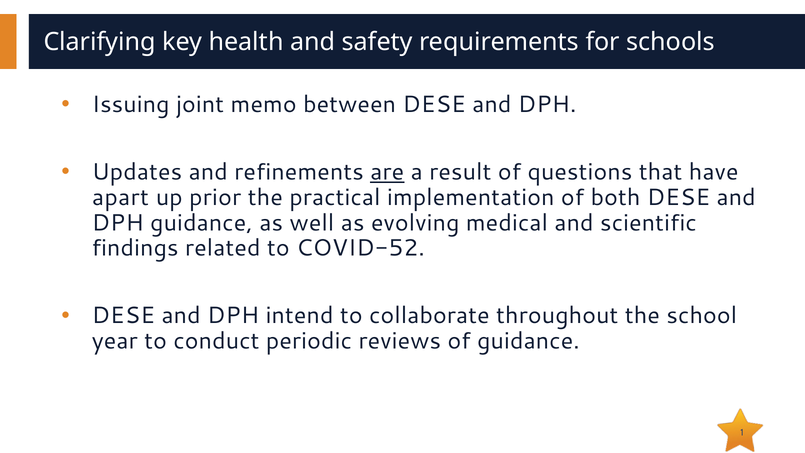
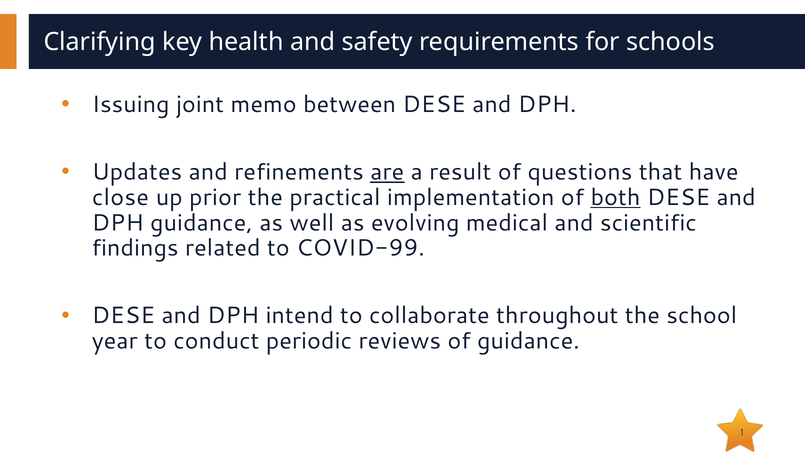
apart: apart -> close (120, 197)
both underline: none -> present (615, 197)
COVID-52: COVID-52 -> COVID-99 (360, 248)
